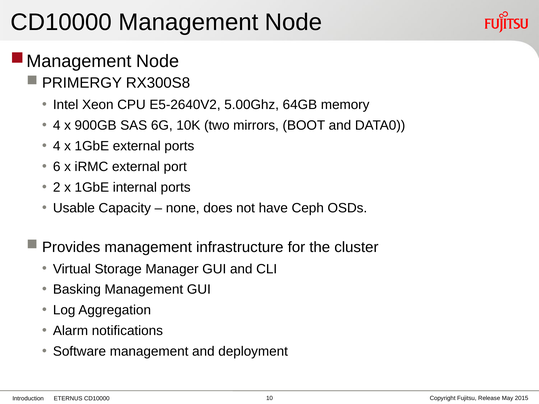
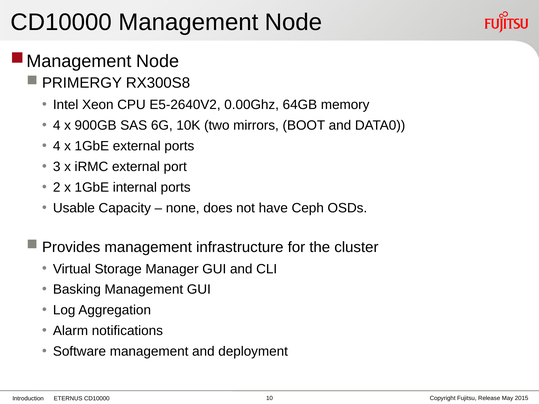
5.00Ghz: 5.00Ghz -> 0.00Ghz (252, 105)
6: 6 -> 3 (57, 167)
